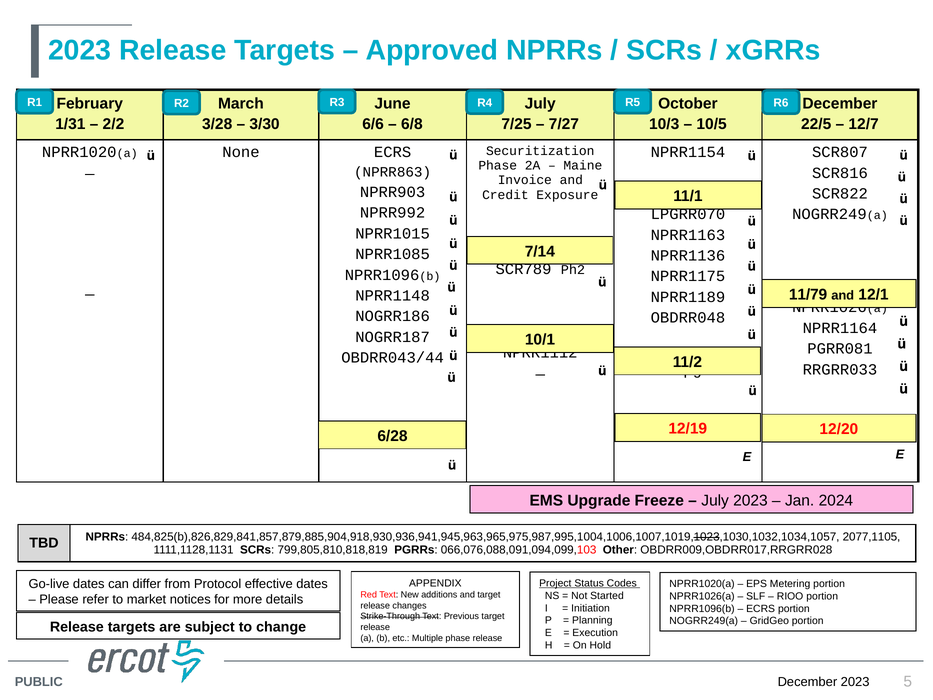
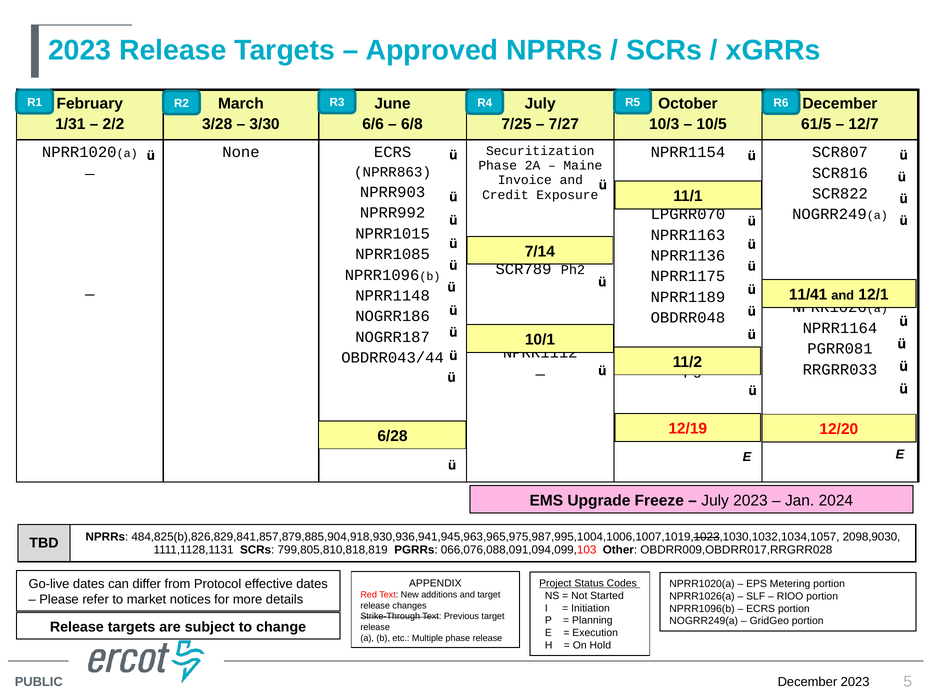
22/5: 22/5 -> 61/5 (816, 124)
11/79: 11/79 -> 11/41 (808, 295)
2077,1105: 2077,1105 -> 2098,9030 (871, 536)
